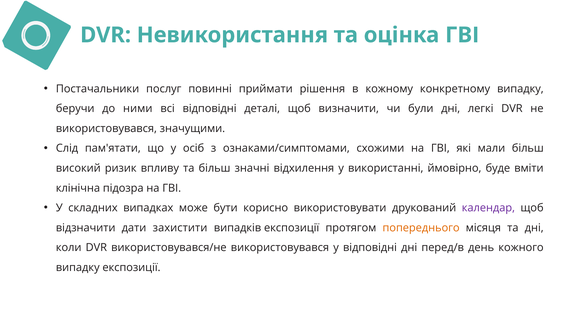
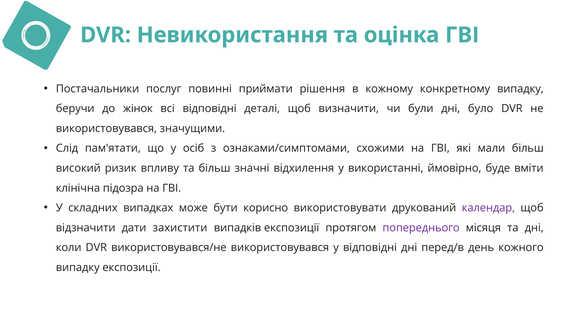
ними: ними -> жінок (138, 108)
легкі: легкі -> було (481, 108)
попереднього colour: orange -> purple (421, 227)
